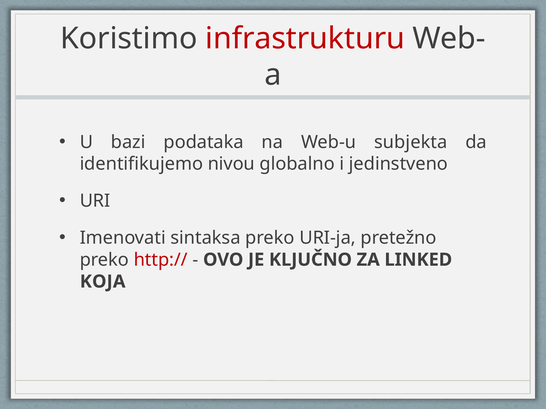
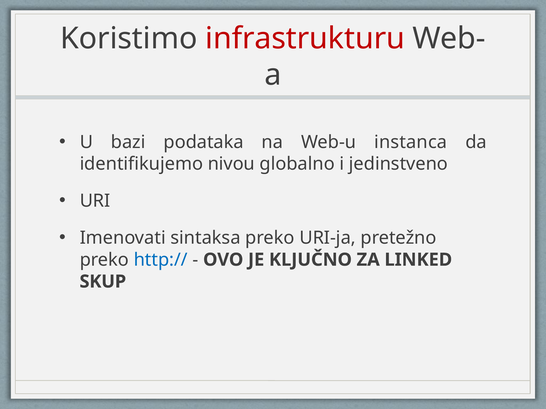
subjekta: subjekta -> instanca (411, 142)
http:// colour: red -> blue (161, 260)
KOJA: KOJA -> SKUP (103, 282)
